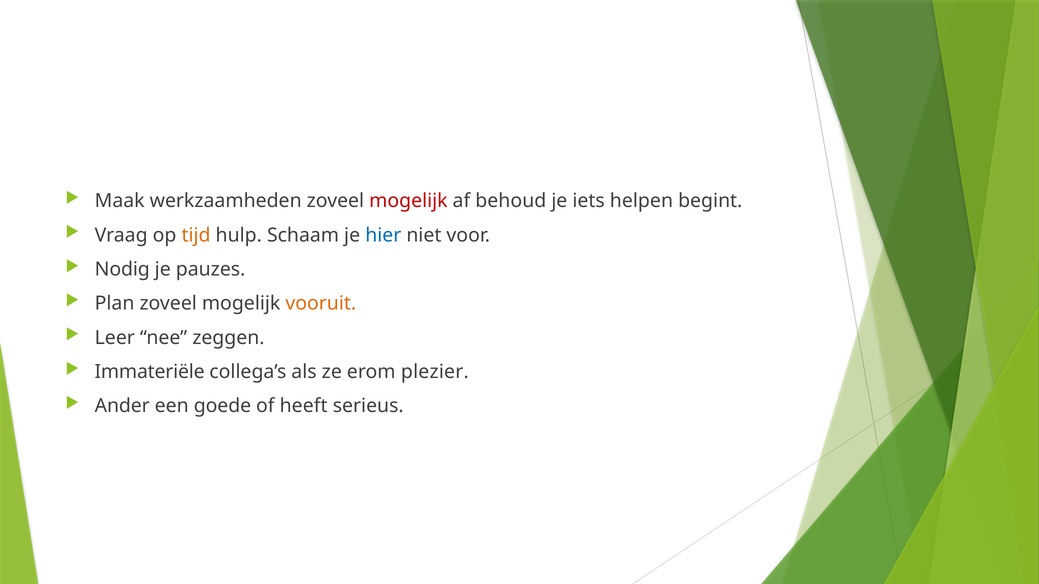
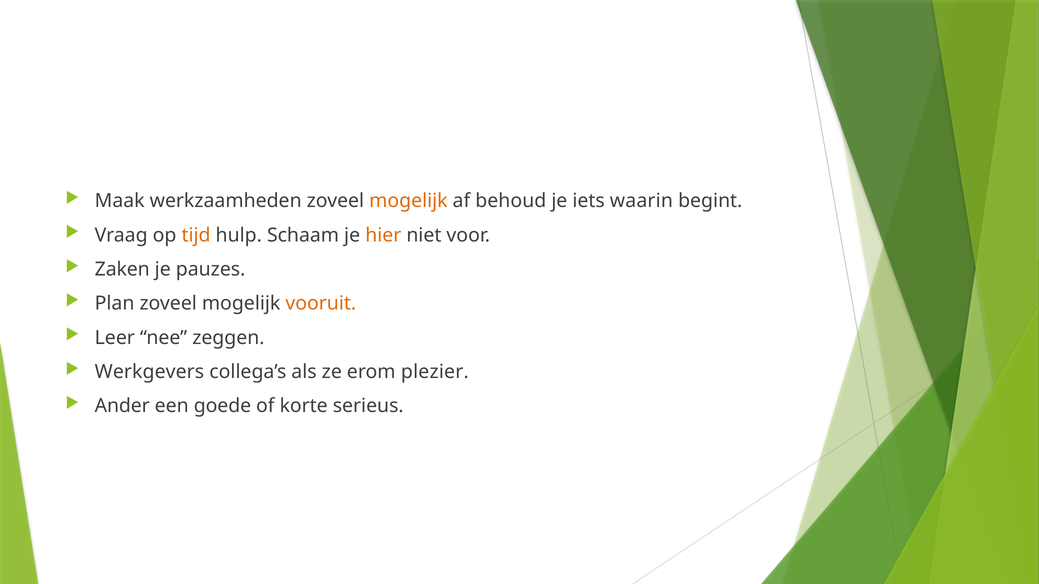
mogelijk colour: red -> orange (408, 201)
helpen: helpen -> waarin (641, 201)
hier colour: blue -> orange (383, 235)
Nodig: Nodig -> Zaken (122, 269)
Immateriële: Immateriële -> Werkgevers (149, 372)
heeft: heeft -> korte (304, 406)
